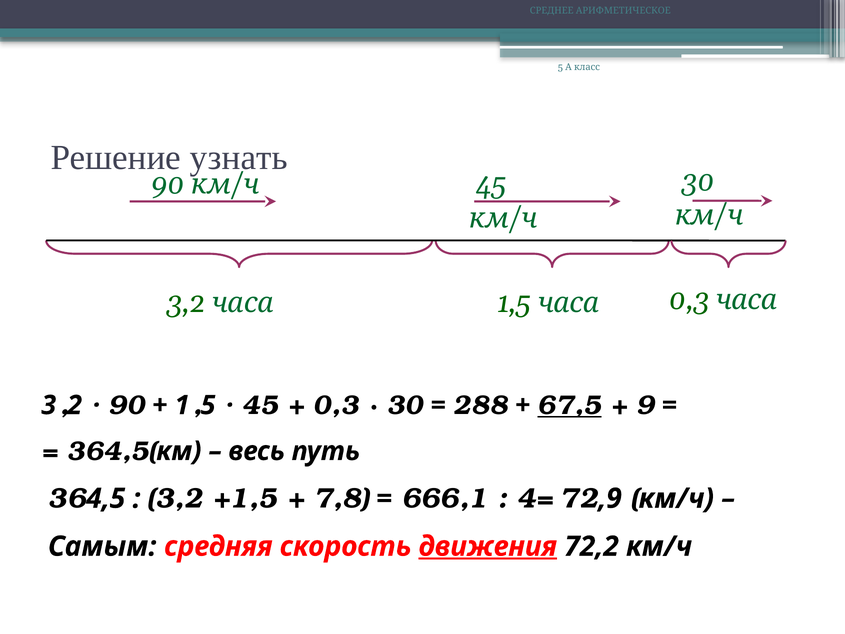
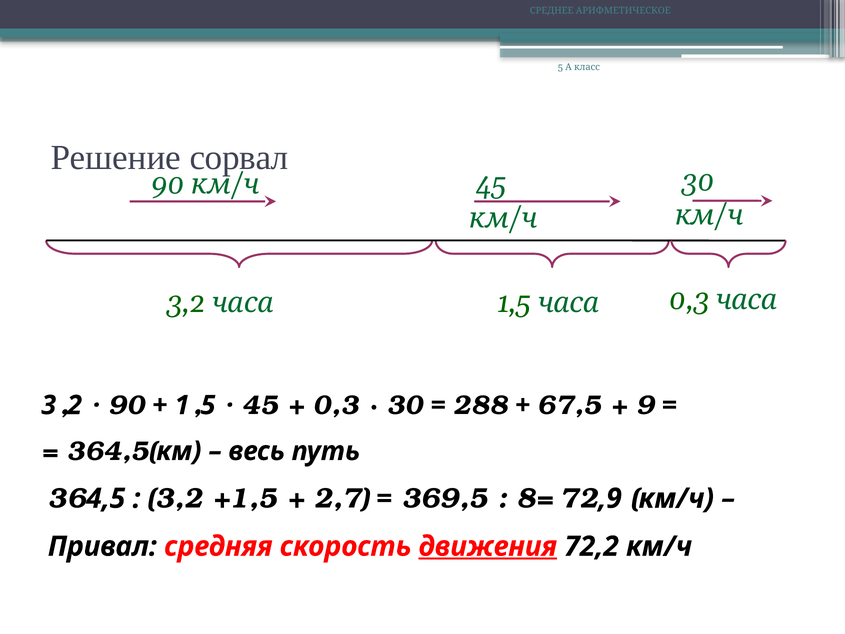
узнать: узнать -> сорвал (239, 157)
67,5 underline: present -> none (570, 405)
7,8: 7,8 -> 2,7 (341, 498)
666,1: 666,1 -> 369,5 (445, 498)
4=: 4= -> 8= (535, 498)
Самым: Самым -> Привал (102, 546)
